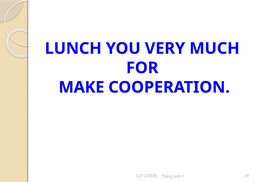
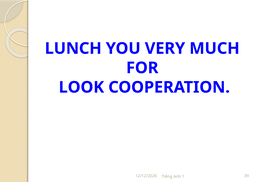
MAKE: MAKE -> LOOK (81, 87)
